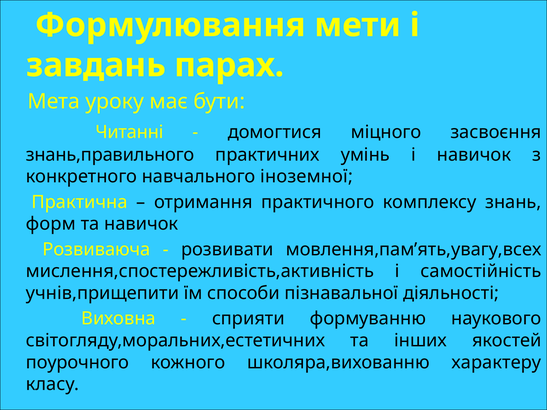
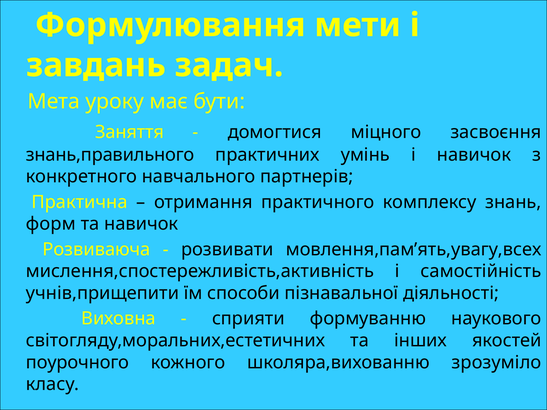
парах: парах -> задач (229, 65)
Читанні: Читанні -> Заняття (130, 132)
іноземної: іноземної -> партнерів (307, 177)
характеру: характеру -> зрозуміло (496, 363)
